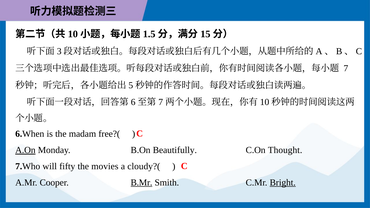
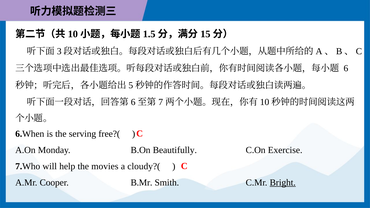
7: 7 -> 6 (346, 68)
madam: madam -> serving (82, 134)
A.On underline: present -> none (25, 150)
Thought: Thought -> Exercise (285, 150)
fifty: fifty -> help (67, 166)
B.Mr underline: present -> none (142, 183)
